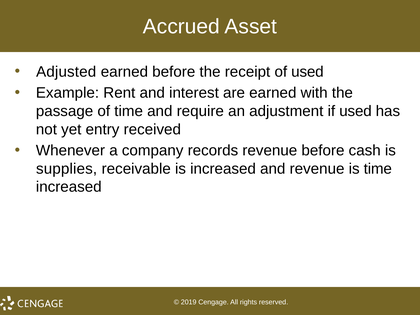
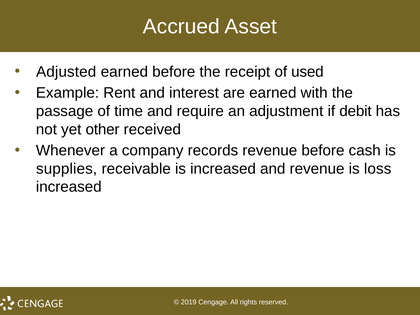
if used: used -> debit (356, 111)
entry: entry -> other (103, 129)
is time: time -> loss (378, 169)
